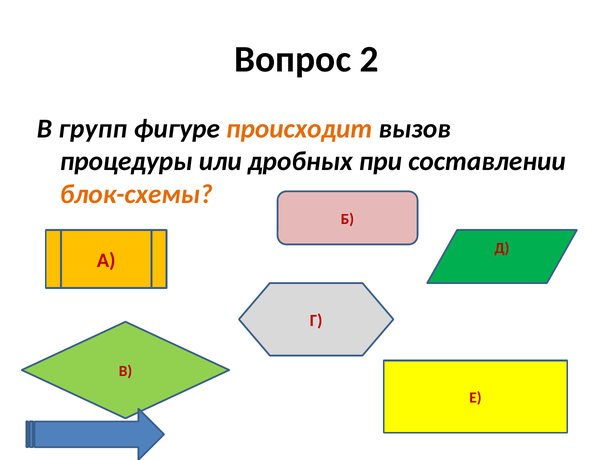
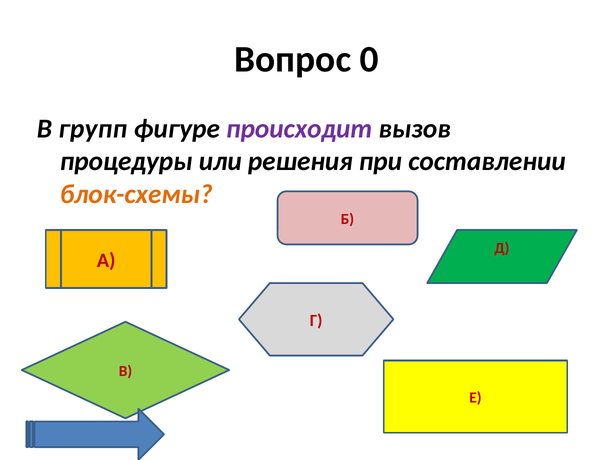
2: 2 -> 0 (369, 59)
происходит colour: orange -> purple (299, 129)
дробных: дробных -> решения (300, 161)
